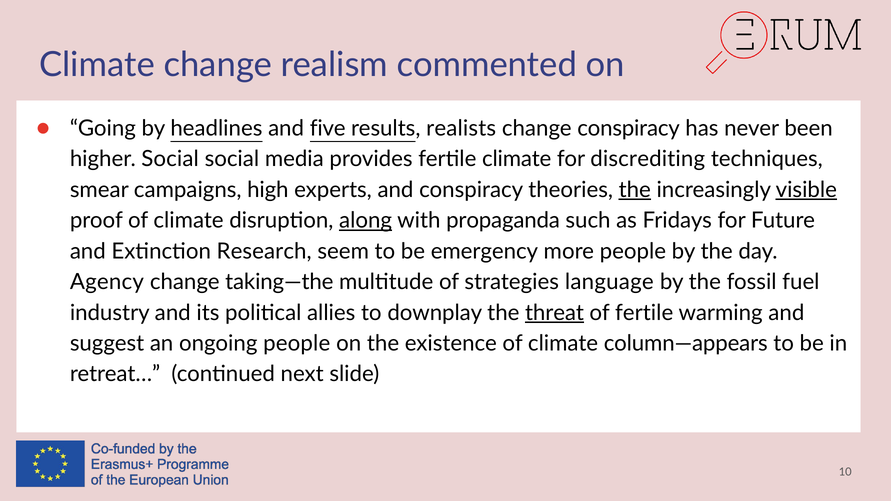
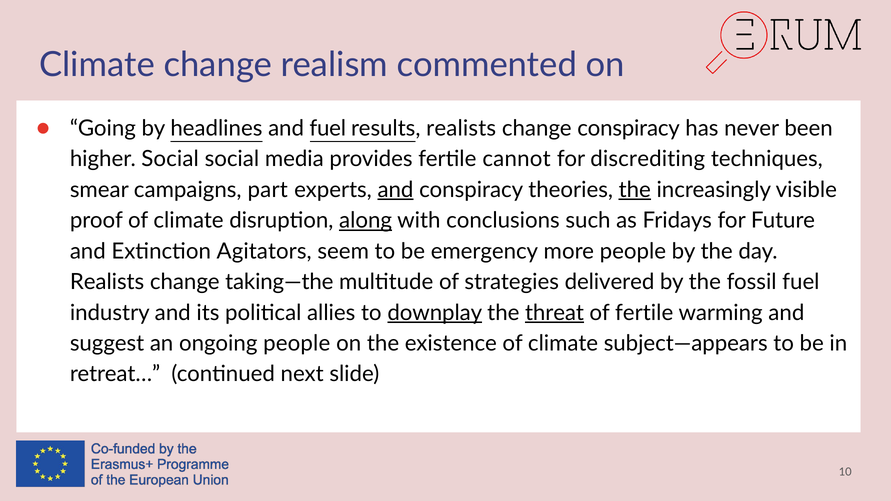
and five: five -> fuel (328, 128)
fertile climate: climate -> cannot (517, 159)
high: high -> part (268, 190)
and underline: none -> present (395, 190)
visible underline: present -> none (806, 190)
propaganda: propaganda -> conclusions (503, 221)
Research: Research -> Agitators (264, 251)
Agency: Agency -> Realists (107, 282)
language: language -> delivered (609, 282)
downplay underline: none -> present (435, 313)
column—appears: column—appears -> subject—appears (686, 344)
